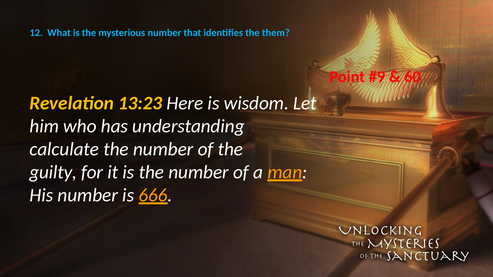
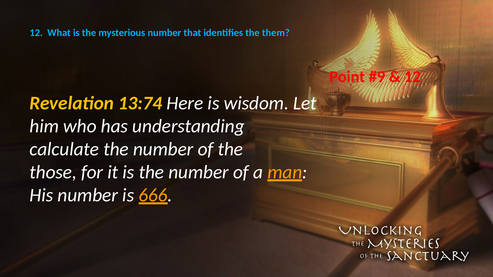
60: 60 -> 12 (413, 77)
13:23: 13:23 -> 13:74 (140, 103)
guilty: guilty -> those (53, 172)
